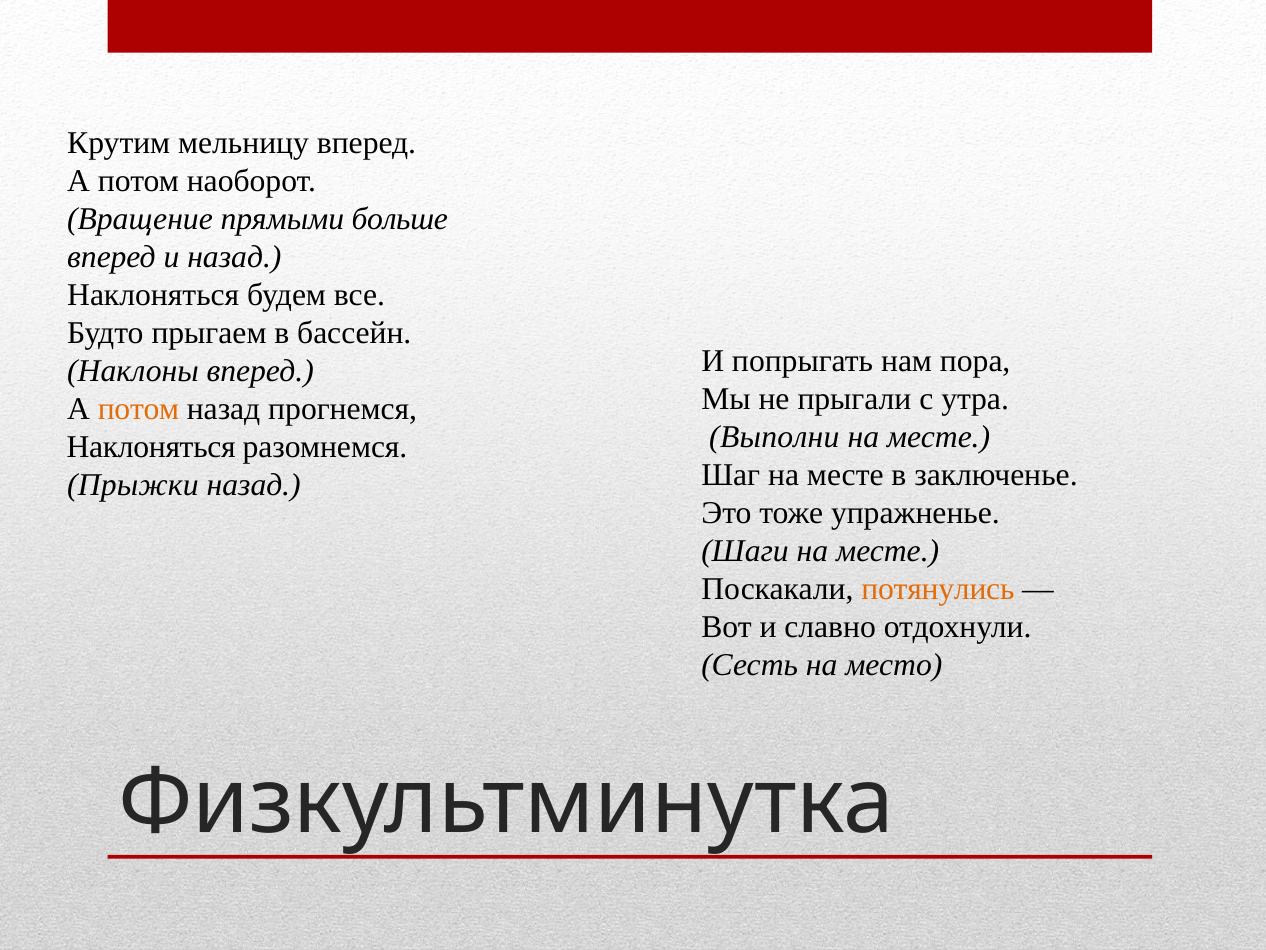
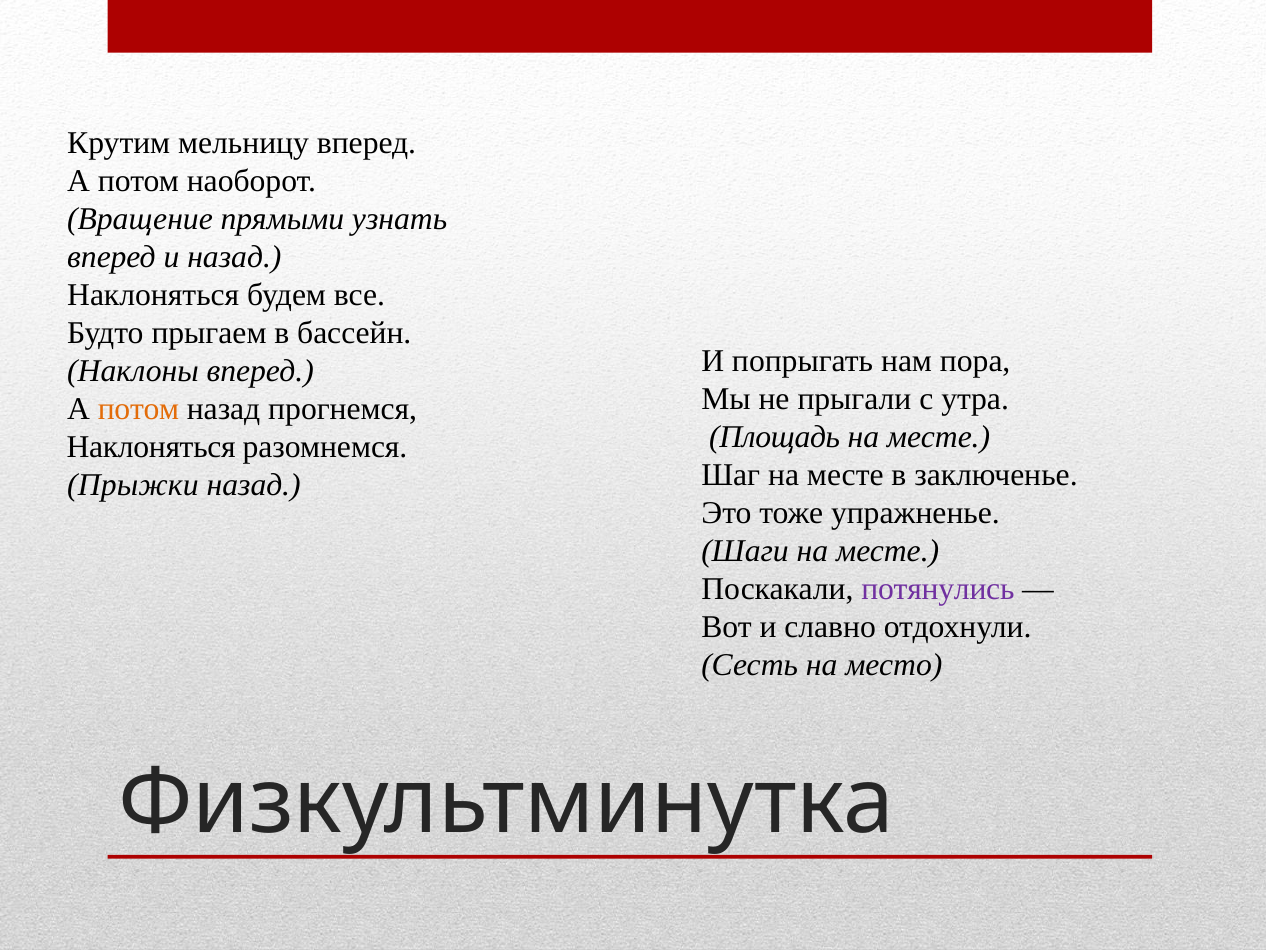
больше: больше -> узнать (400, 219)
Выполни: Выполни -> Площадь (775, 436)
потянулись colour: orange -> purple (938, 588)
